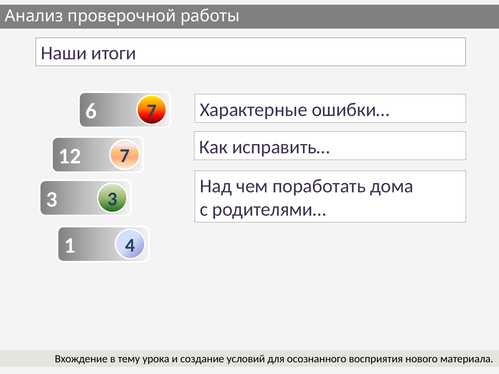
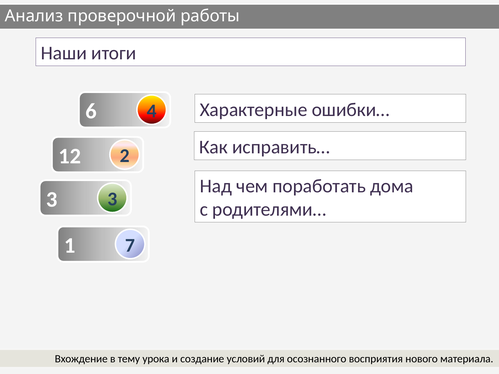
6 7: 7 -> 4 (152, 111)
12 7: 7 -> 2 (125, 156)
4: 4 -> 7 (130, 245)
